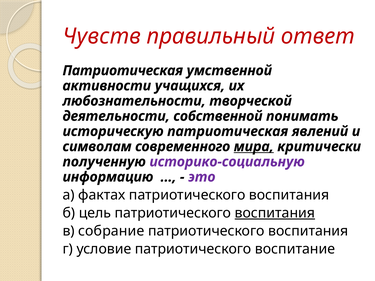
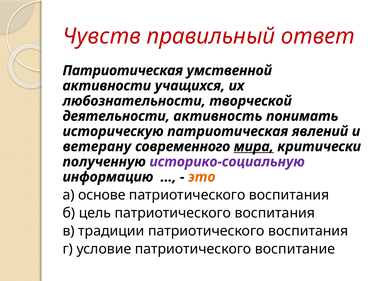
собственной: собственной -> активность (218, 116)
символам: символам -> ветерану (97, 147)
это colour: purple -> orange (202, 177)
фактах: фактах -> основе (102, 195)
воспитания underline: present -> none (275, 213)
собрание: собрание -> традиции (111, 231)
